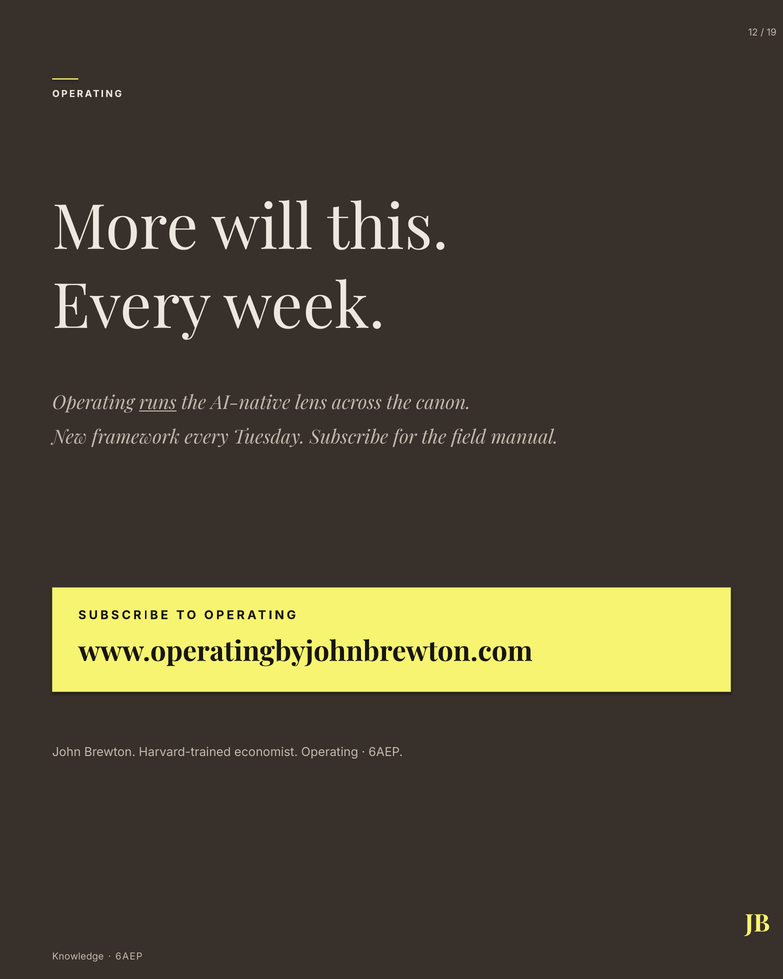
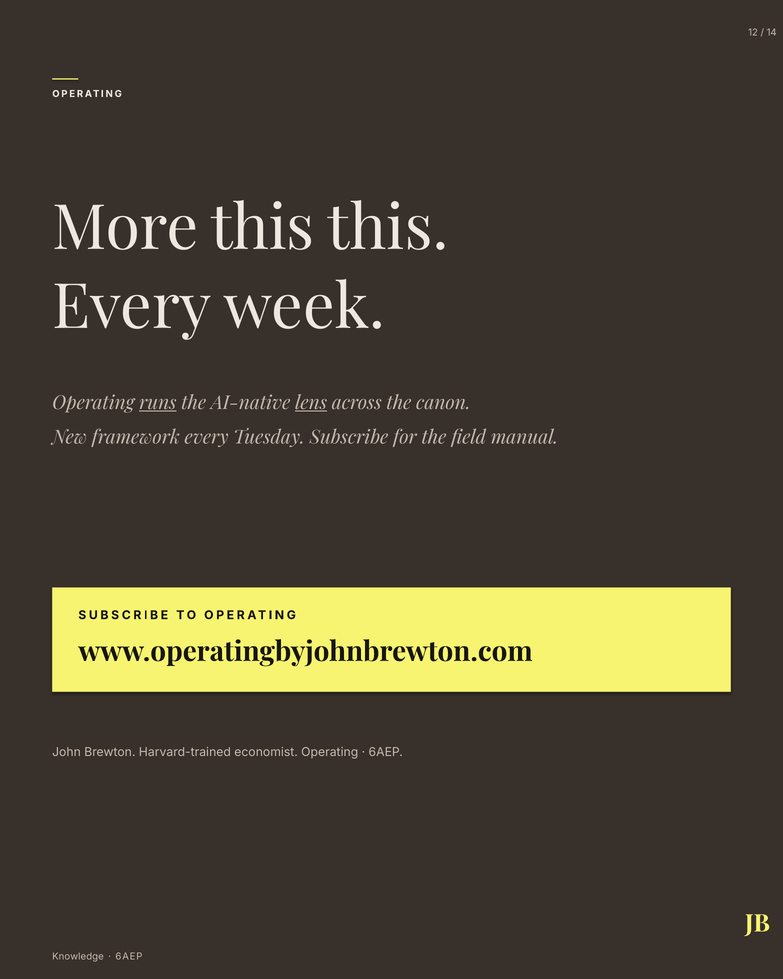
19: 19 -> 14 (772, 32)
More will: will -> this (263, 228)
lens underline: none -> present (311, 403)
